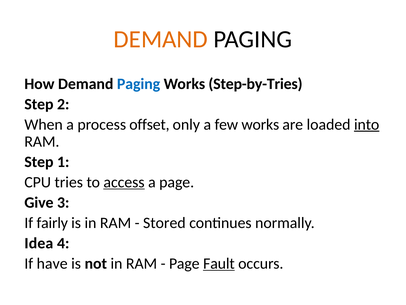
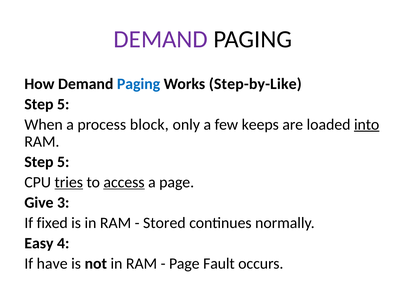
DEMAND colour: orange -> purple (161, 39)
Step-by-Tries: Step-by-Tries -> Step-by-Like (255, 84)
2: 2 -> 5 (63, 104)
offset: offset -> block (149, 124)
few works: works -> keeps (260, 124)
1: 1 -> 5 (63, 162)
tries underline: none -> present (69, 182)
fairly: fairly -> fixed (52, 223)
Idea: Idea -> Easy (39, 243)
Fault underline: present -> none (219, 263)
